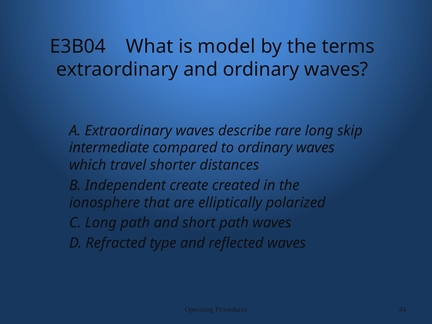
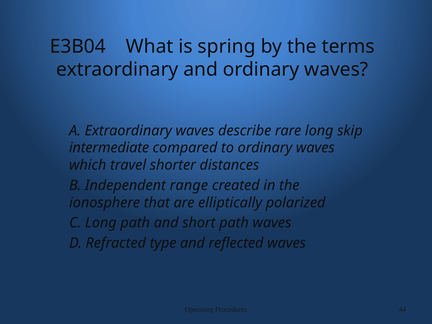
model: model -> spring (227, 46)
create: create -> range (189, 185)
